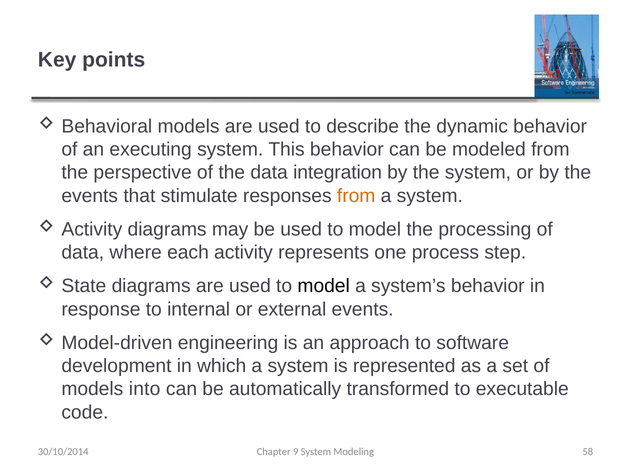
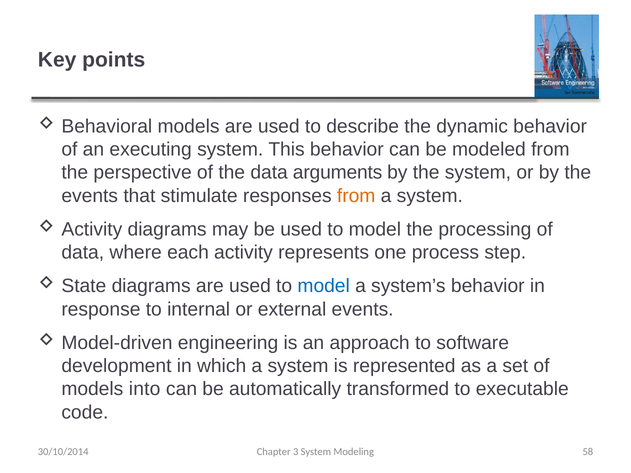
integration: integration -> arguments (338, 173)
model colour: black -> blue (324, 286)
9: 9 -> 3 (296, 452)
